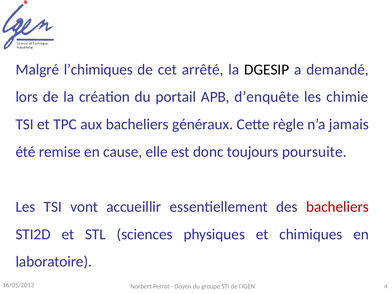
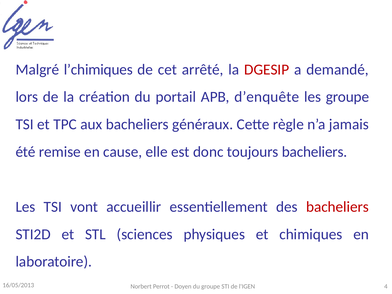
DGESIP colour: black -> red (267, 69)
les chimie: chimie -> groupe (347, 97)
toujours poursuite: poursuite -> bacheliers (315, 152)
